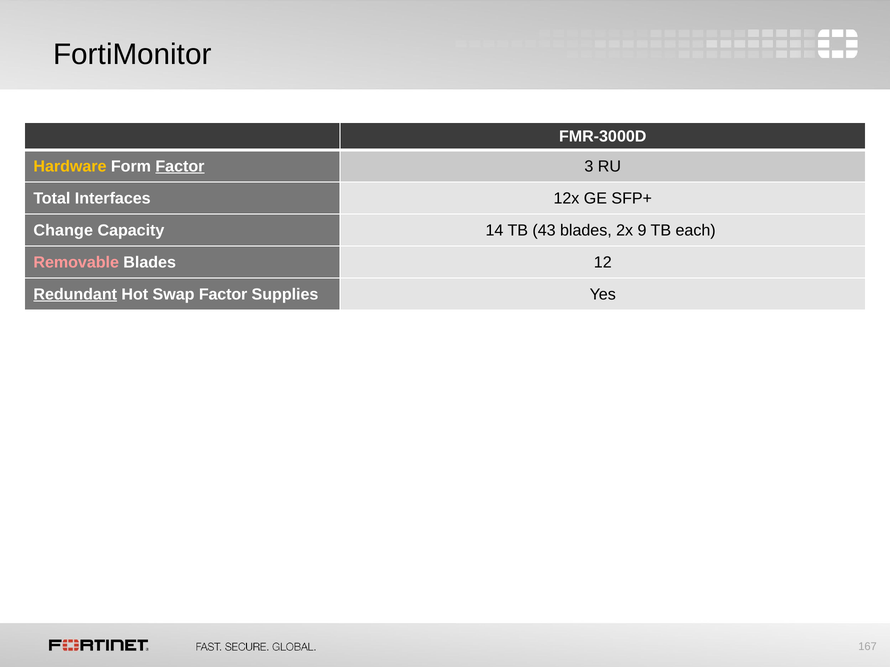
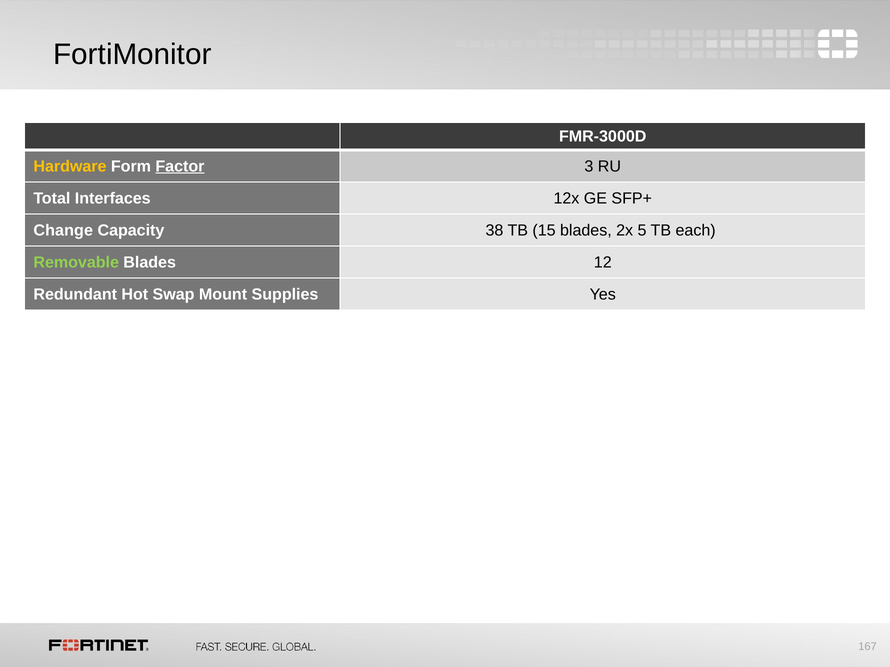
14: 14 -> 38 (494, 230)
43: 43 -> 15 (544, 230)
9: 9 -> 5 (642, 230)
Removable colour: pink -> light green (76, 262)
Redundant underline: present -> none (75, 295)
Swap Factor: Factor -> Mount (223, 295)
